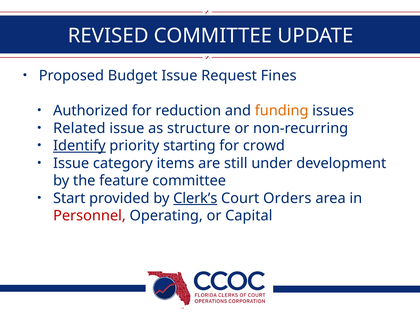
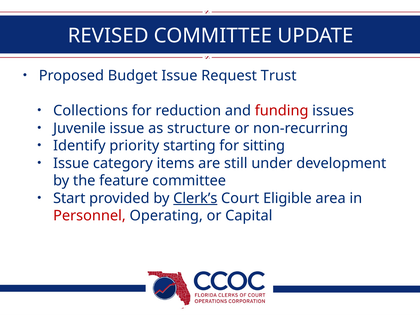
Fines: Fines -> Trust (279, 76)
Authorized: Authorized -> Collections (91, 111)
funding colour: orange -> red (282, 111)
Related: Related -> Juvenile (79, 128)
Identify underline: present -> none (79, 146)
crowd: crowd -> sitting (264, 146)
Orders: Orders -> Eligible (287, 198)
